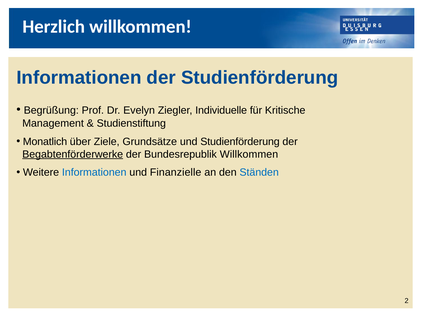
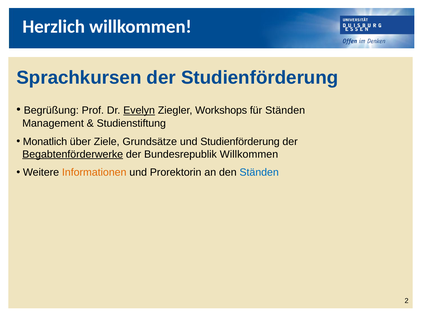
Informationen: Informationen -> Sprachkursen (79, 78)
Evelyn underline: none -> present (139, 111)
Individuelle: Individuelle -> Workshops (221, 111)
für Kritische: Kritische -> Ständen (285, 111)
Informationen colour: blue -> orange (94, 173)
Finanzielle: Finanzielle -> Prorektorin (176, 173)
